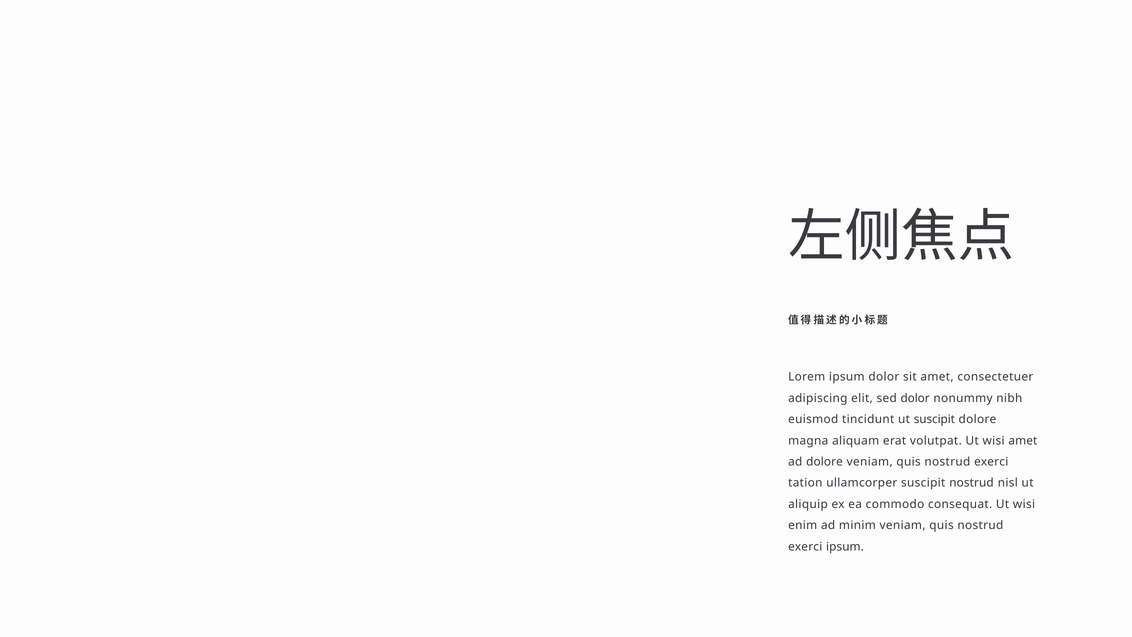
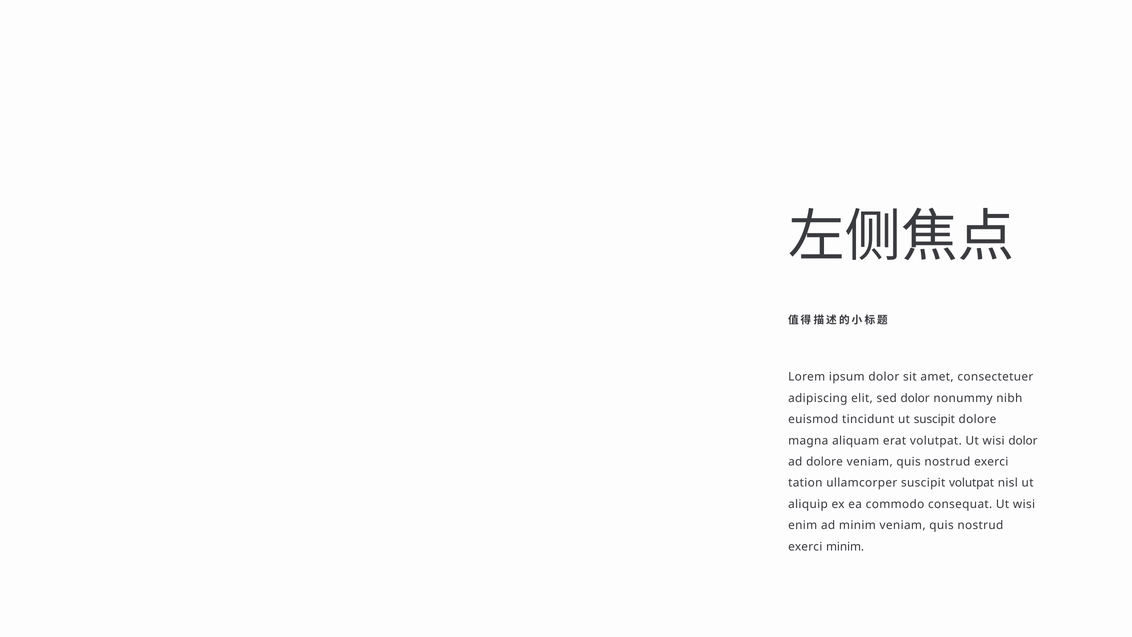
wisi amet: amet -> dolor (1023, 440)
suscipit nostrud: nostrud -> volutpat (972, 483)
exerci ipsum: ipsum -> minim (845, 547)
